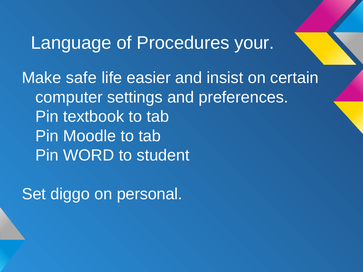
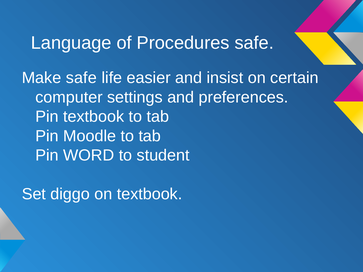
Procedures your: your -> safe (254, 43)
on personal: personal -> textbook (150, 194)
